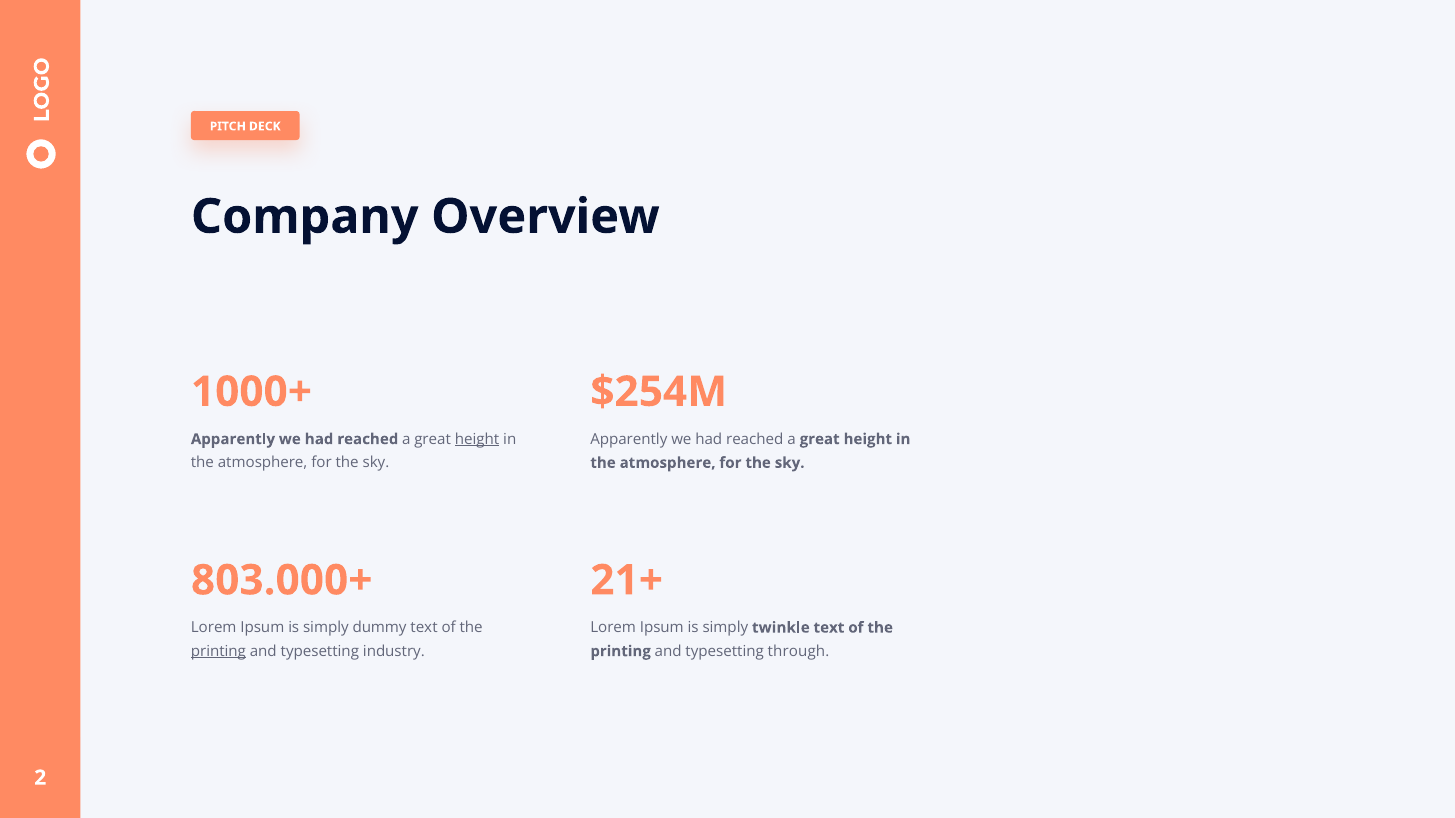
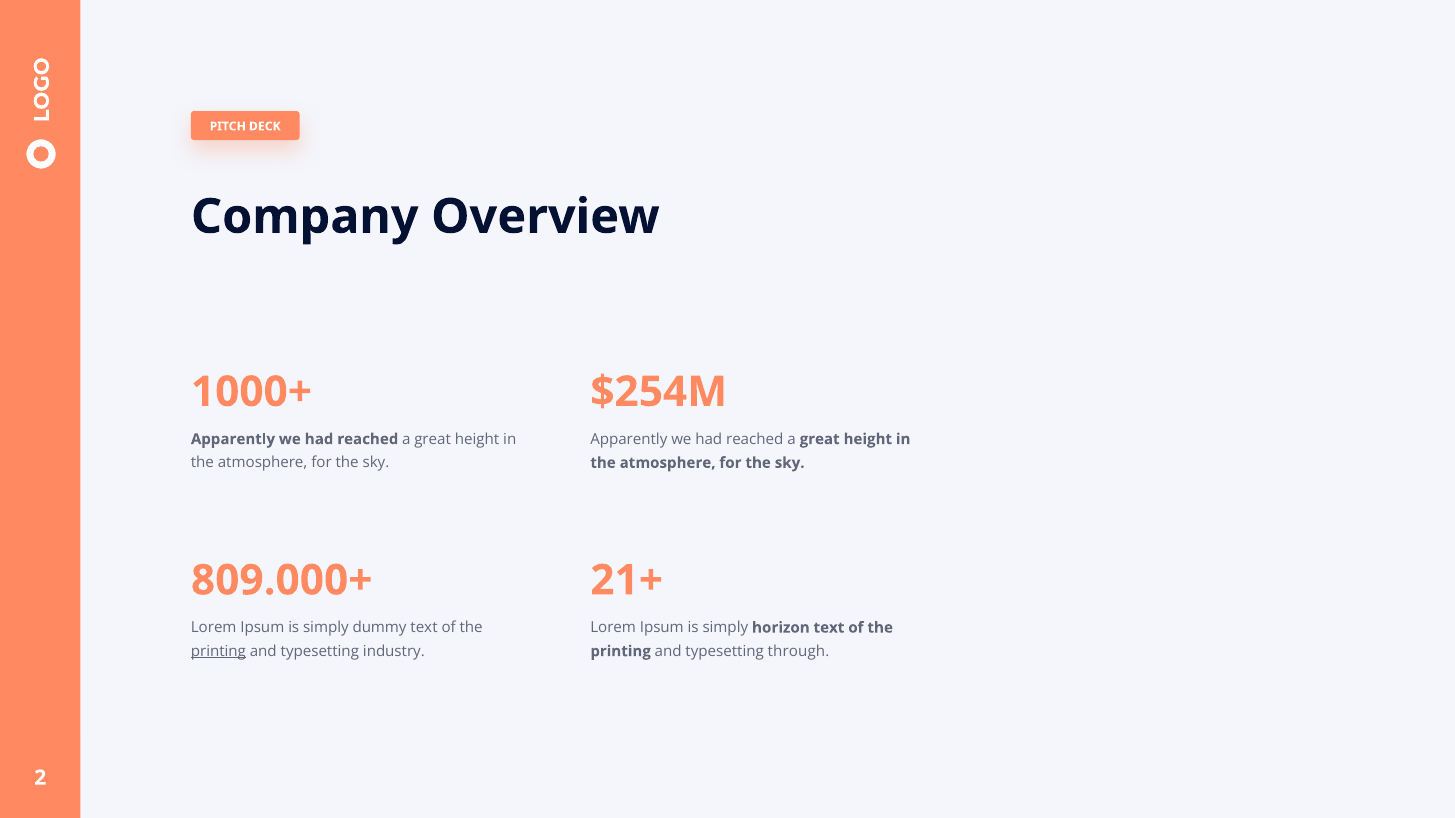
height underline: present -> none (477, 439)
803.000+: 803.000+ -> 809.000+ (282, 581)
twinkle: twinkle -> horizon (781, 628)
